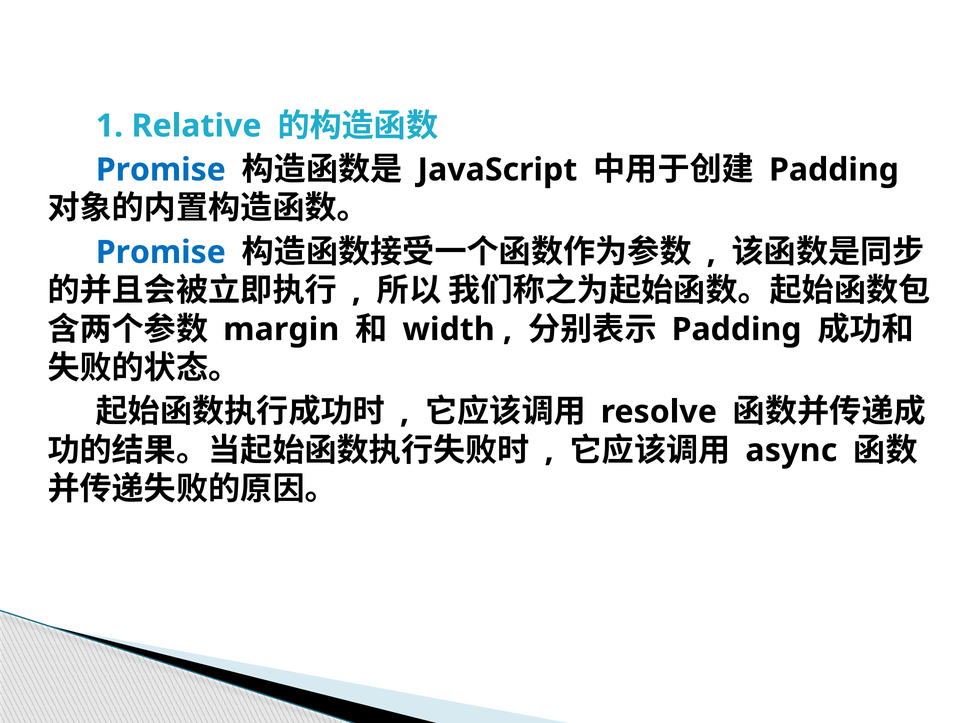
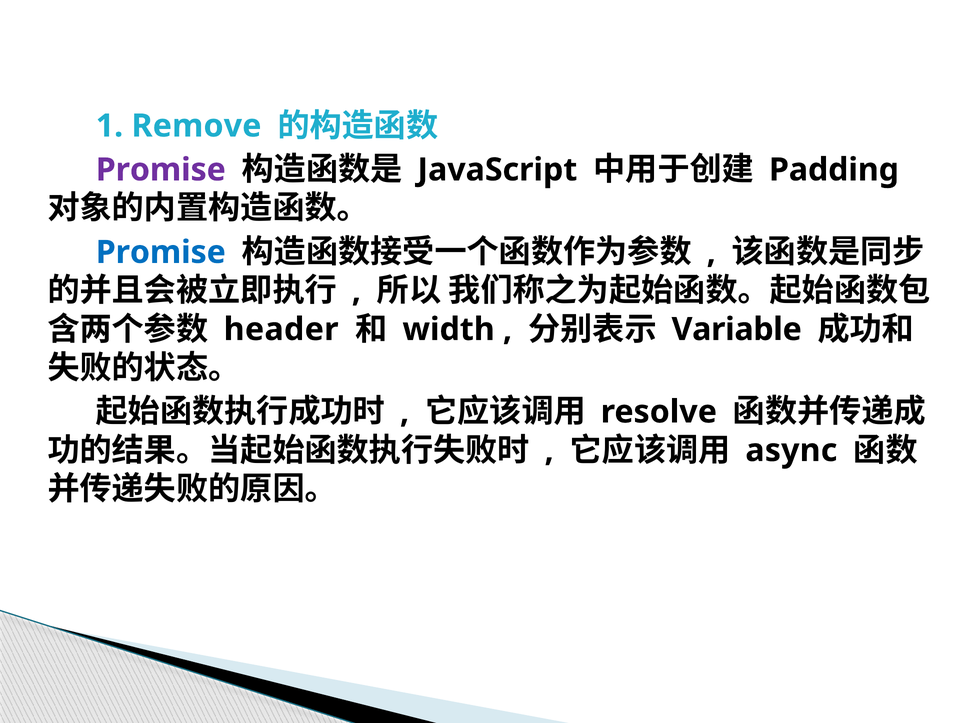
Relative: Relative -> Remove (196, 126)
Promise colour: blue -> purple (161, 170)
margin: margin -> header (281, 329)
Padding: Padding -> Variable (737, 329)
